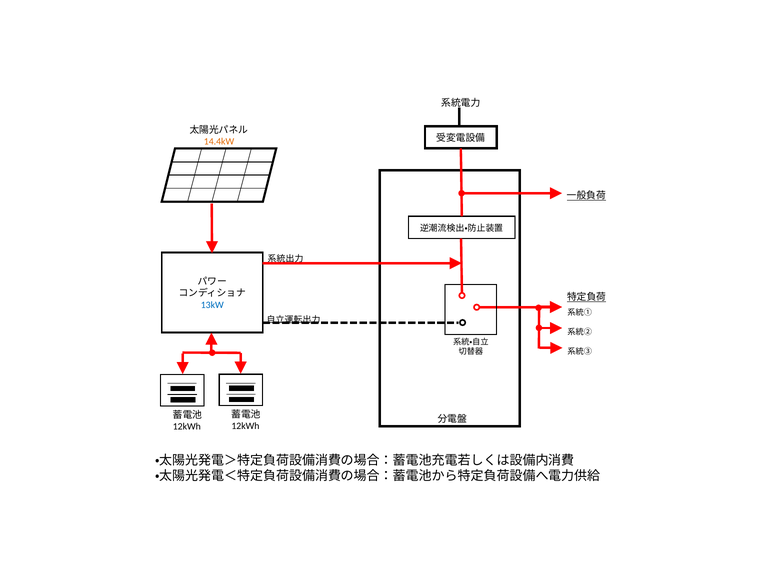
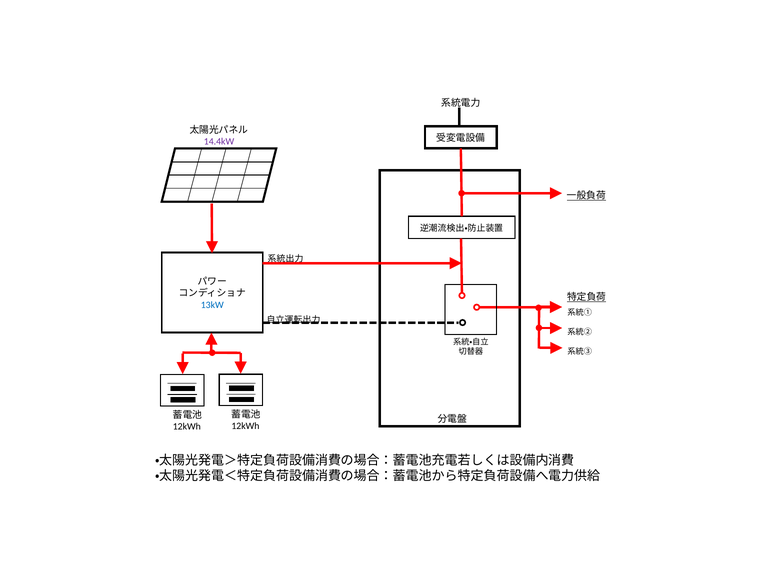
14.4kW colour: orange -> purple (219, 142)
